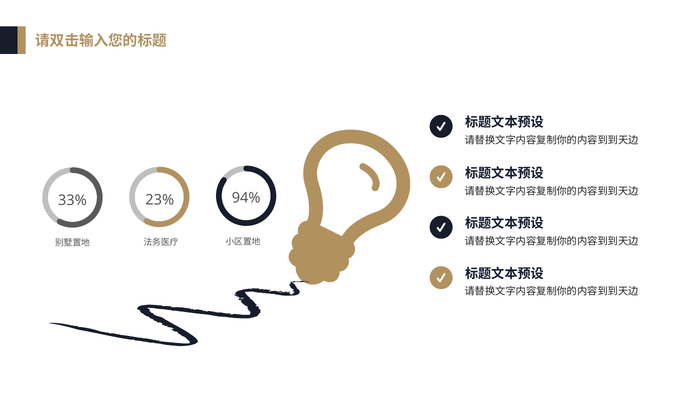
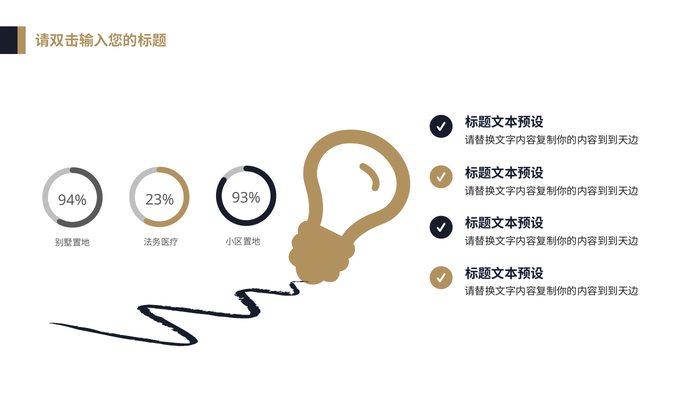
94%: 94% -> 93% (246, 198)
33%: 33% -> 94% (72, 200)
